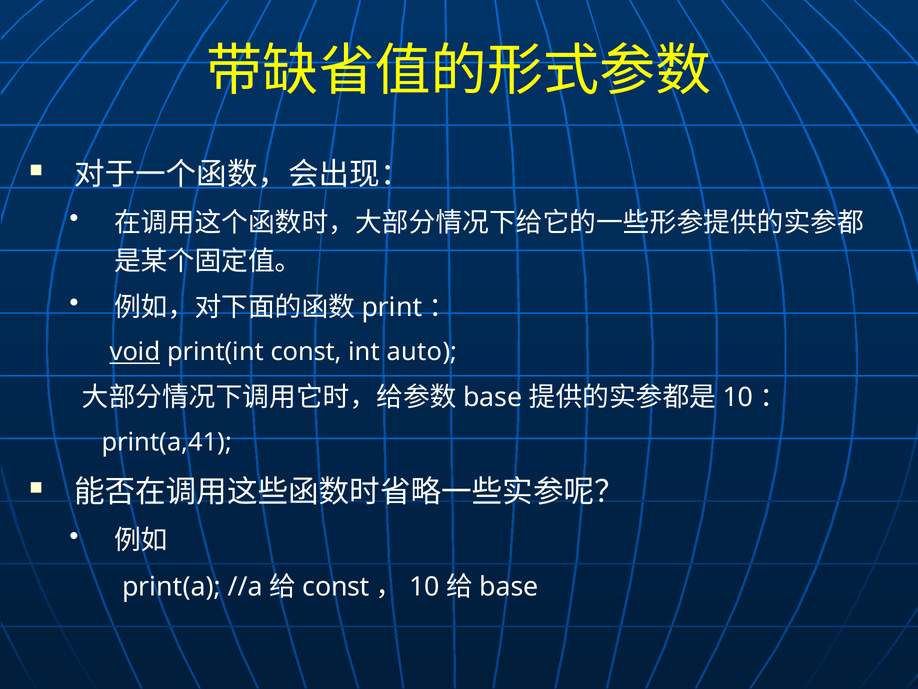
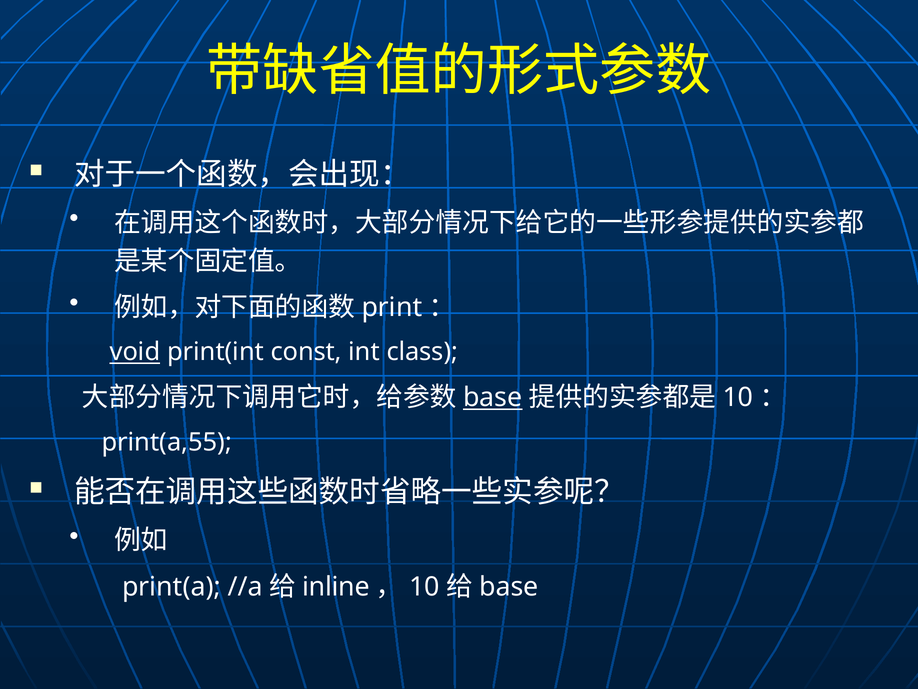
auto: auto -> class (422, 352)
base underline: none -> present (493, 397)
print(a,41: print(a,41 -> print(a,55 (167, 442)
const: const -> inline (336, 586)
